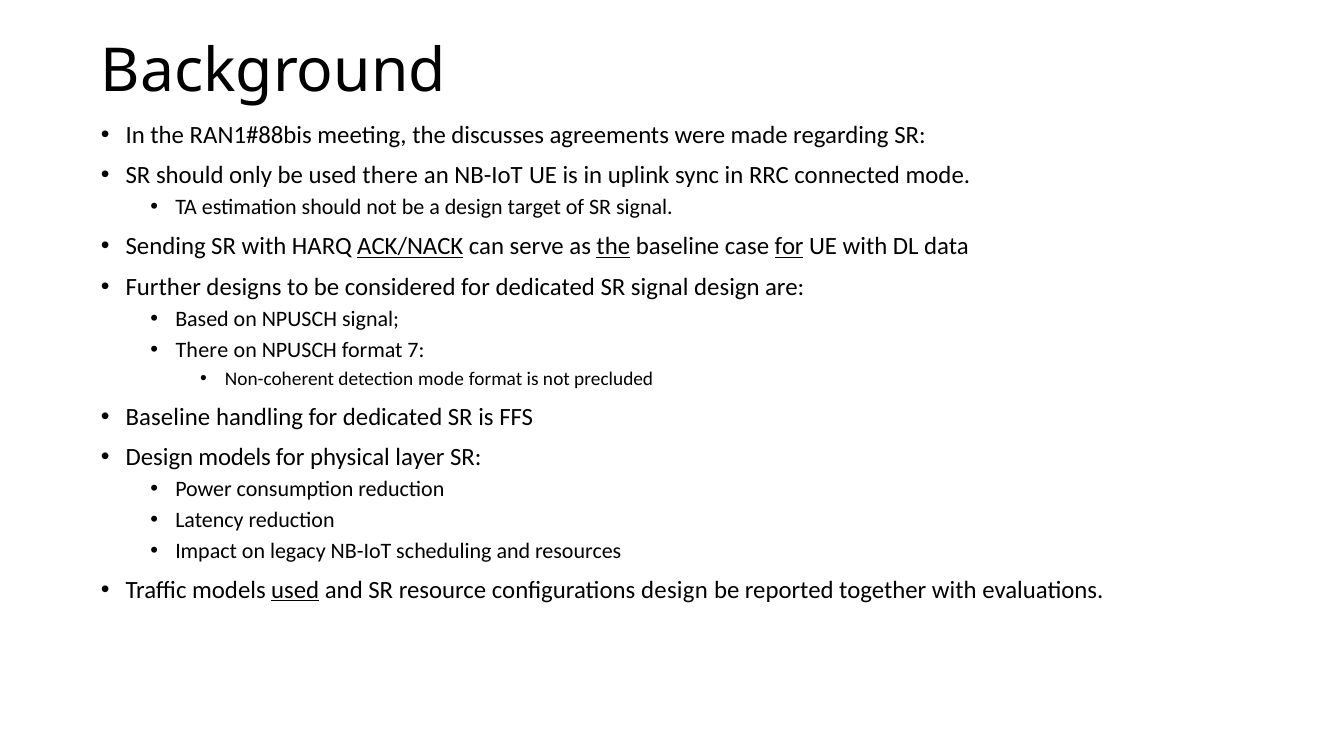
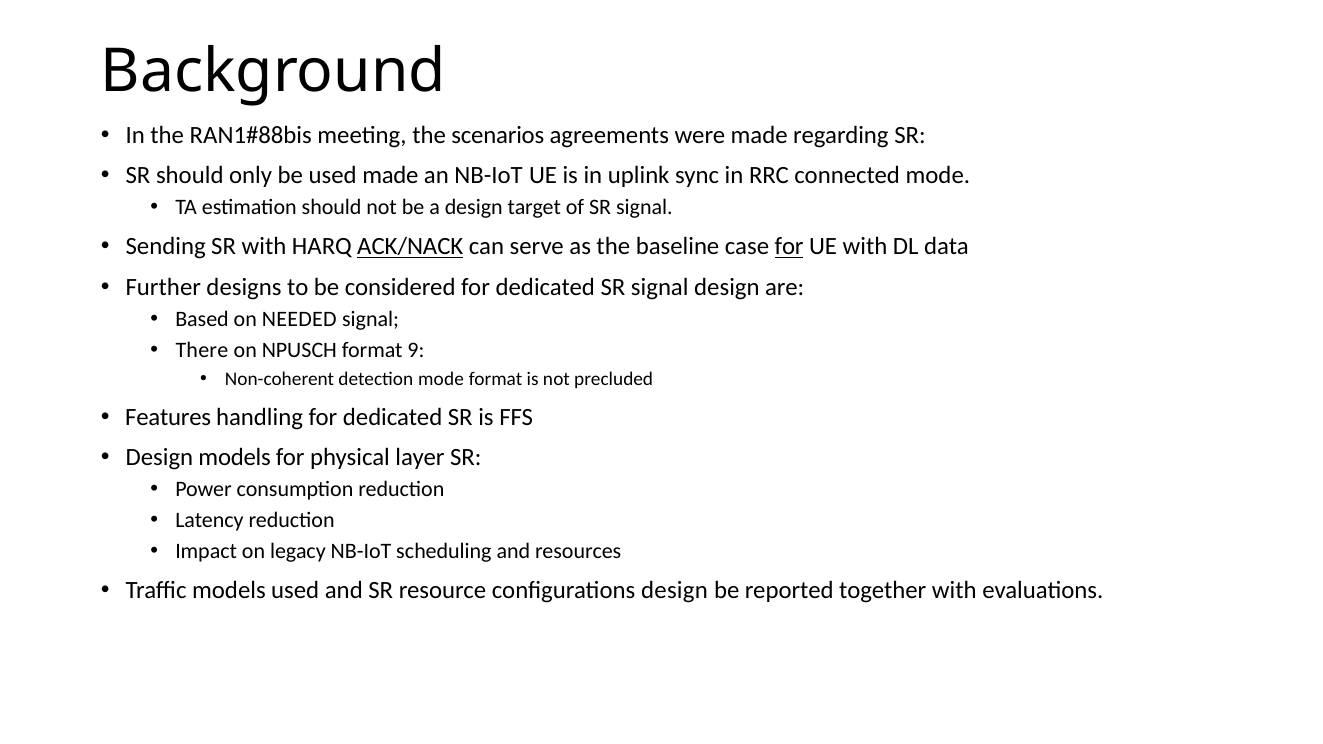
discusses: discusses -> scenarios (498, 135)
used there: there -> made (390, 175)
the underline: present -> none (613, 247)
Based on NPUSCH: NPUSCH -> NEEDED (299, 320)
7: 7 -> 9 (416, 350)
Baseline: Baseline -> Features (168, 417)
used underline: present -> none (295, 590)
